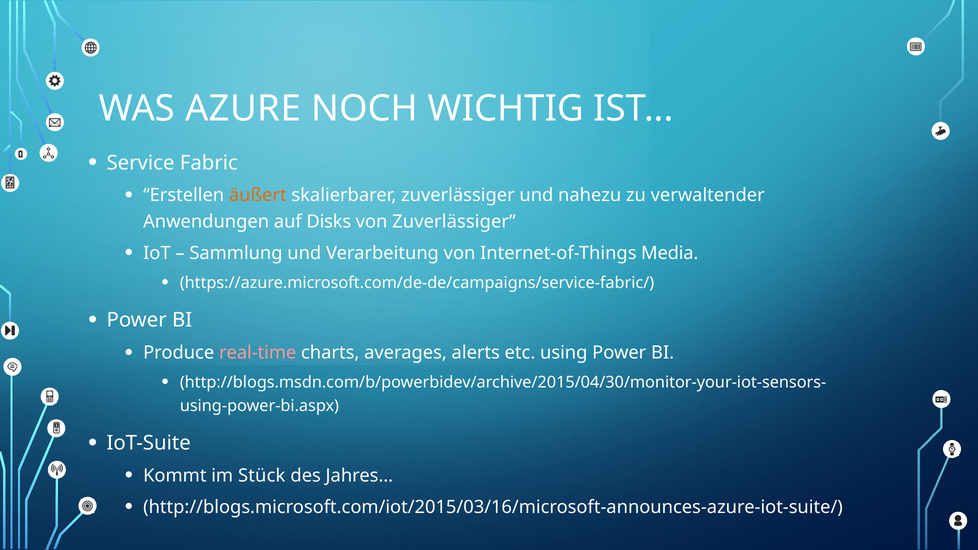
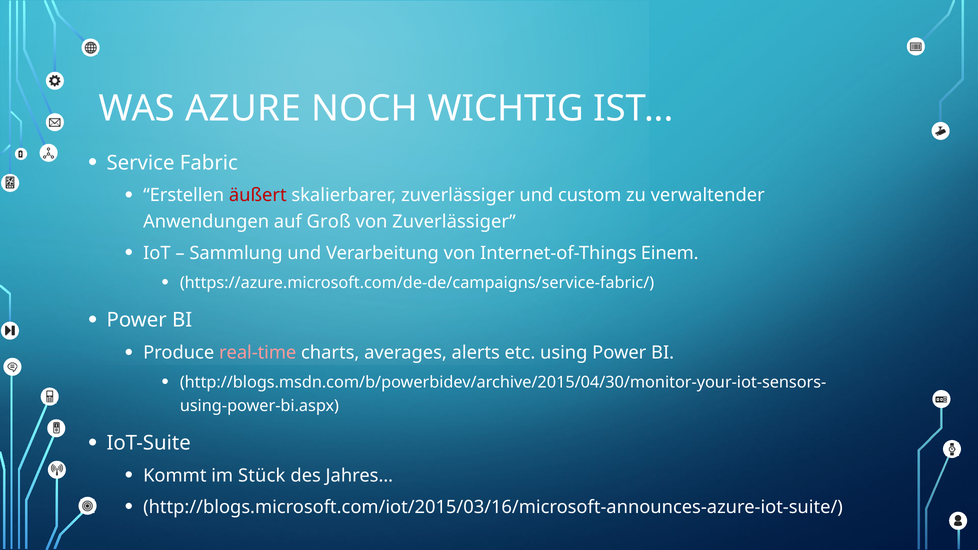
äußert colour: orange -> red (258, 195)
nahezu: nahezu -> custom (590, 195)
Disks: Disks -> Groß (329, 222)
Media: Media -> Einem (670, 253)
